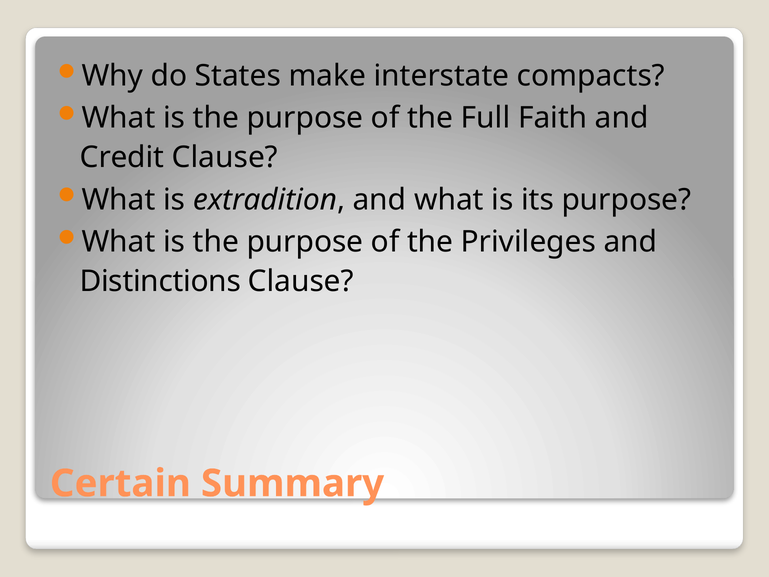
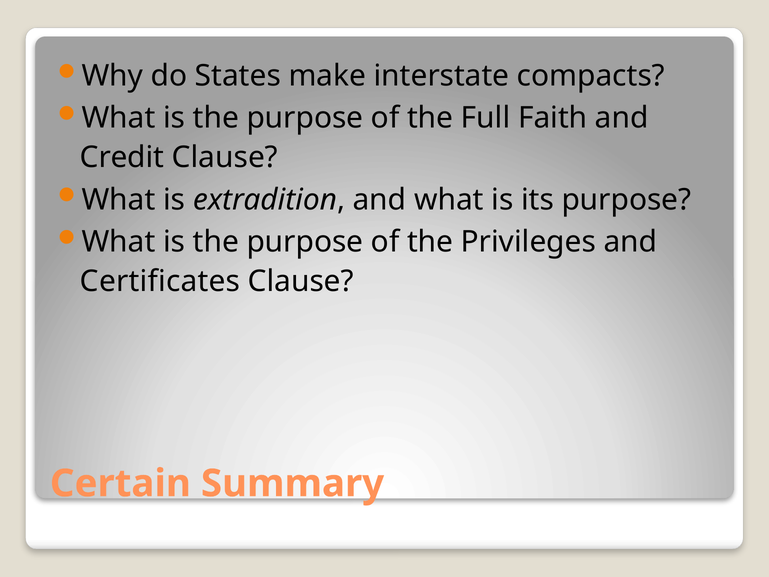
Distinctions: Distinctions -> Certificates (160, 281)
